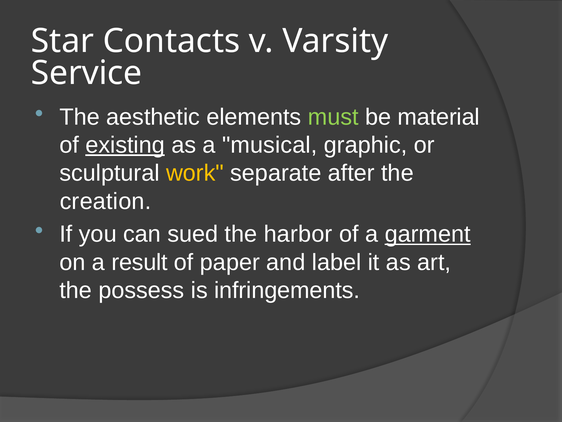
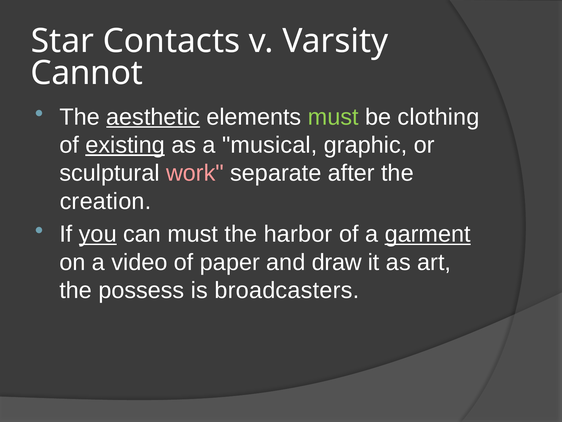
Service: Service -> Cannot (87, 73)
aesthetic underline: none -> present (153, 117)
material: material -> clothing (439, 117)
work colour: yellow -> pink (195, 173)
you underline: none -> present (98, 234)
can sued: sued -> must (193, 234)
result: result -> video (139, 262)
label: label -> draw (337, 262)
infringements: infringements -> broadcasters (287, 290)
